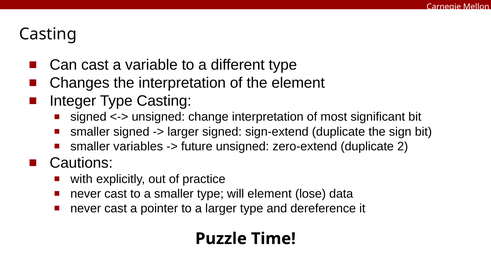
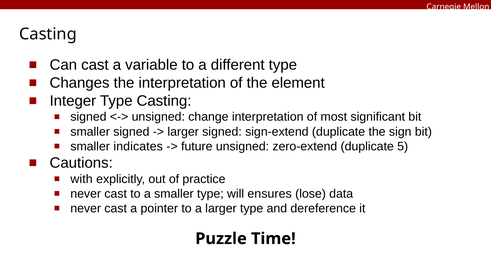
variables: variables -> indicates (138, 146)
2: 2 -> 5 (403, 146)
will element: element -> ensures (270, 194)
